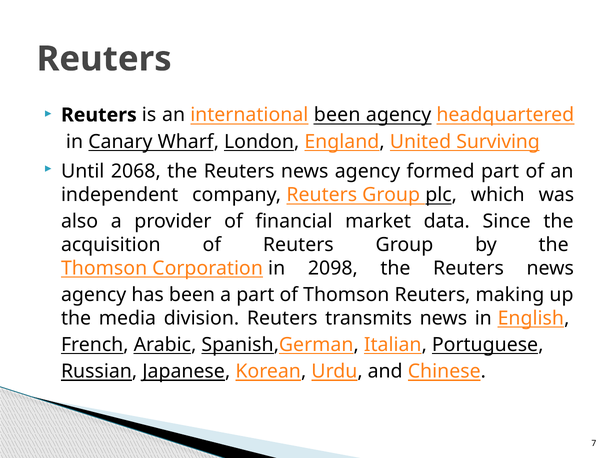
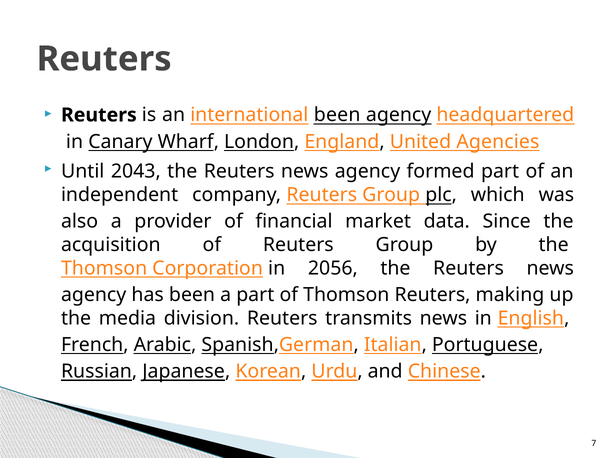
Surviving: Surviving -> Agencies (498, 142)
2068: 2068 -> 2043 (136, 172)
2098: 2098 -> 2056 (333, 268)
